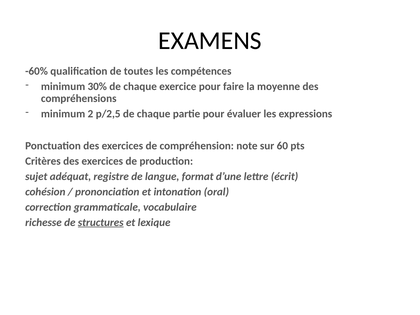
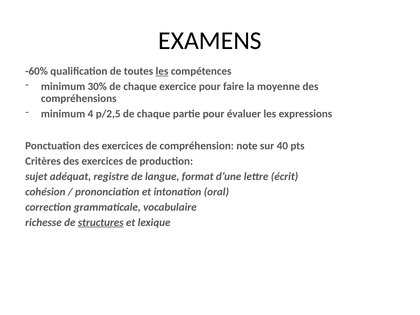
les underline: none -> present (162, 71)
2: 2 -> 4 (90, 114)
60: 60 -> 40 (282, 146)
